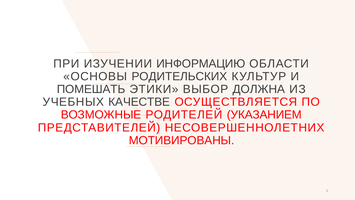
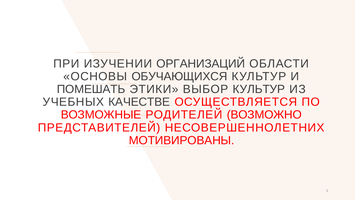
ИНФОРМАЦИЮ: ИНФОРМАЦИЮ -> ОРГАНИЗАЦИЙ (201, 63)
РОДИТЕЛЬСКИХ: РОДИТЕЛЬСКИХ -> ОБУЧАЮЩИХСЯ (179, 76)
ВЫБОР ДОЛЖНА: ДОЛЖНА -> КУЛЬТУР (259, 89)
УКАЗАНИЕМ: УКАЗАНИЕМ -> ВОЗМОЖНО (264, 115)
